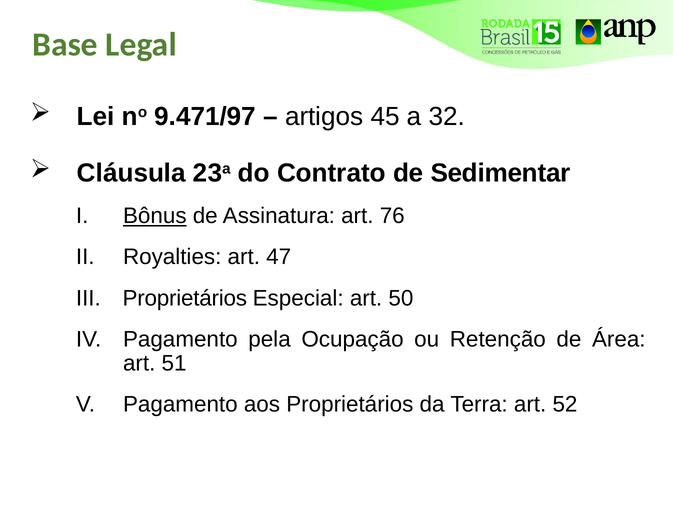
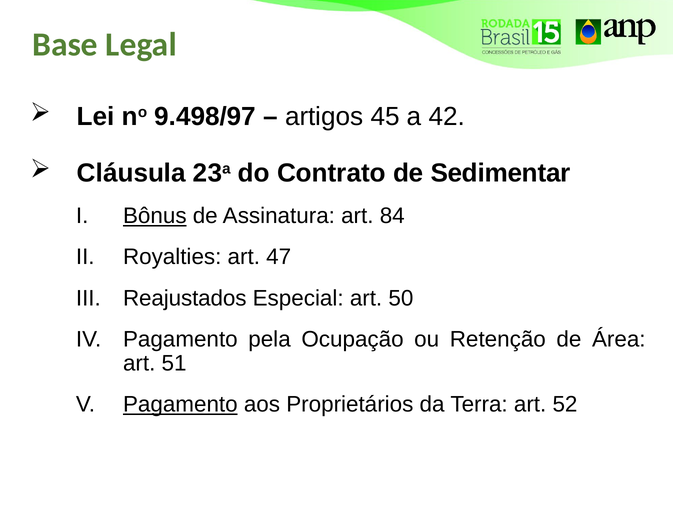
9.471/97: 9.471/97 -> 9.498/97 (205, 116)
32: 32 -> 42 (447, 116)
76: 76 -> 84 (392, 216)
Proprietários: Proprietários -> Reajustados (185, 298)
Pagamento underline: none -> present (180, 404)
